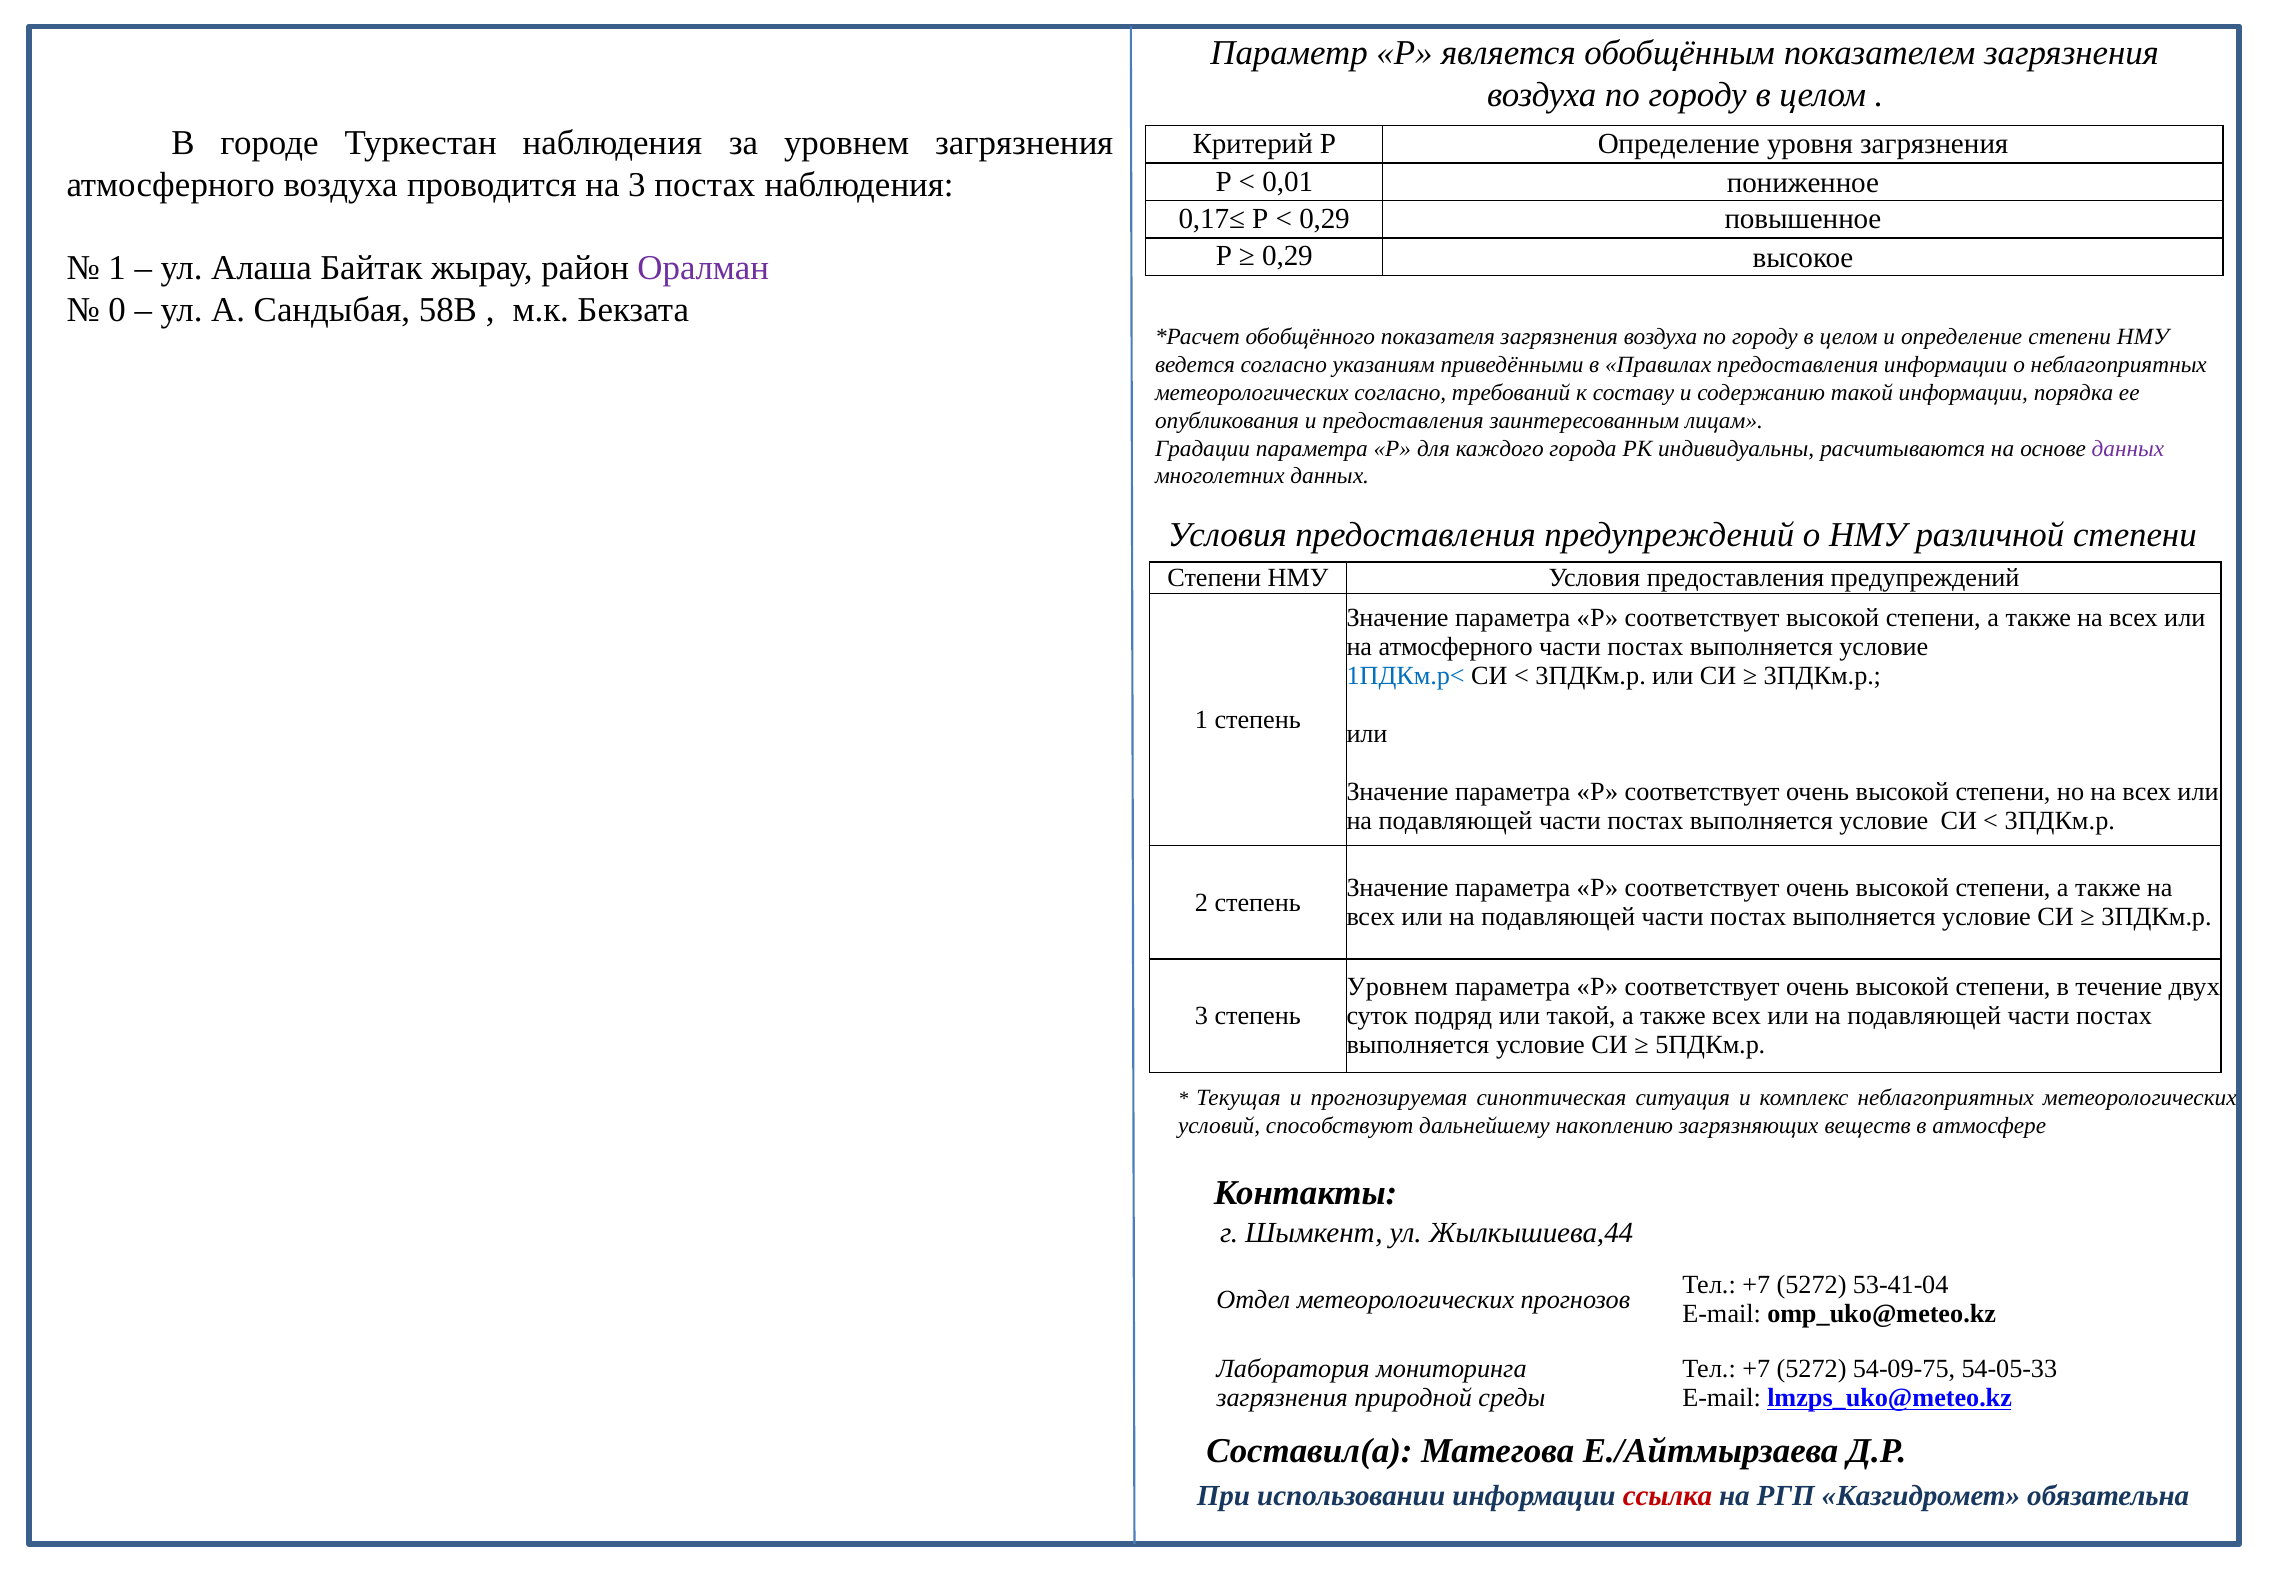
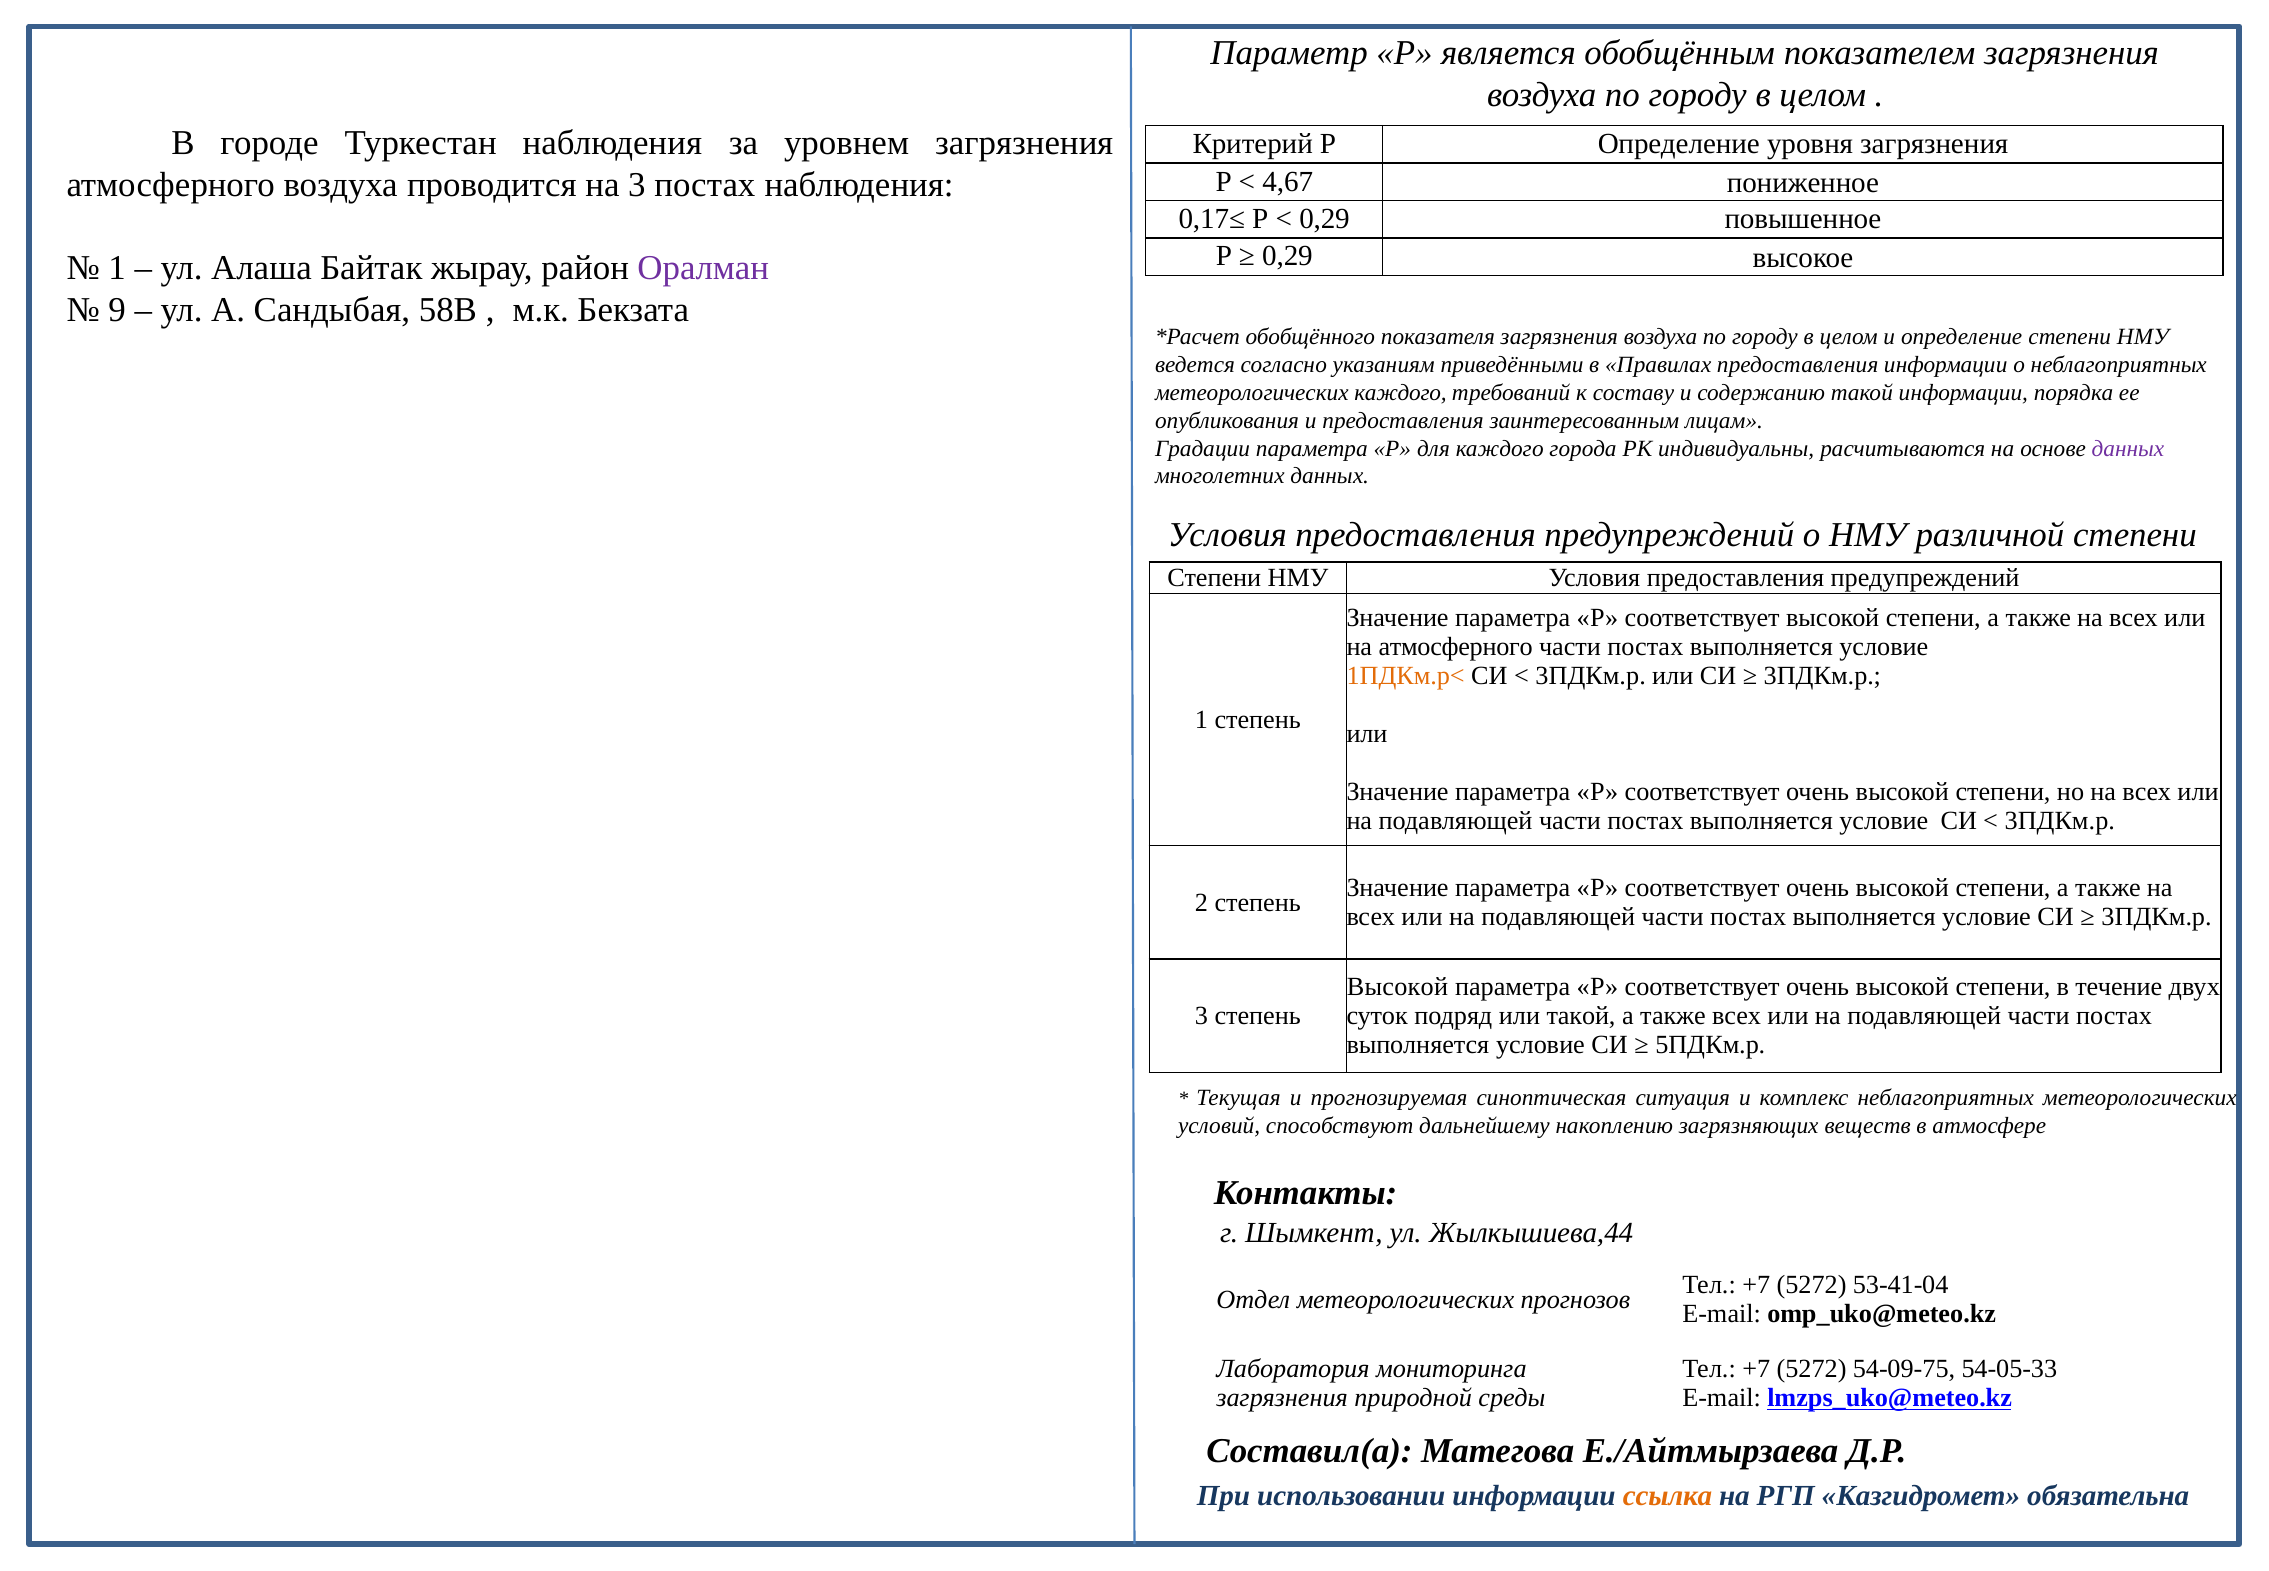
0,01: 0,01 -> 4,67 (1288, 181)
0: 0 -> 9 (117, 310)
метеорологических согласно: согласно -> каждого (1400, 393)
1ПДКм.р< colour: blue -> orange (1406, 676)
Уровнем: Уровнем -> Высокой (1397, 987)
ссылка colour: red -> orange (1668, 1496)
